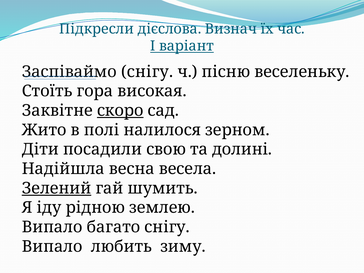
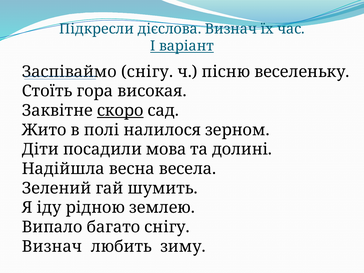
свою: свою -> мова (166, 149)
Зелений underline: present -> none (57, 188)
Випало: Випало -> Визнач (52, 246)
